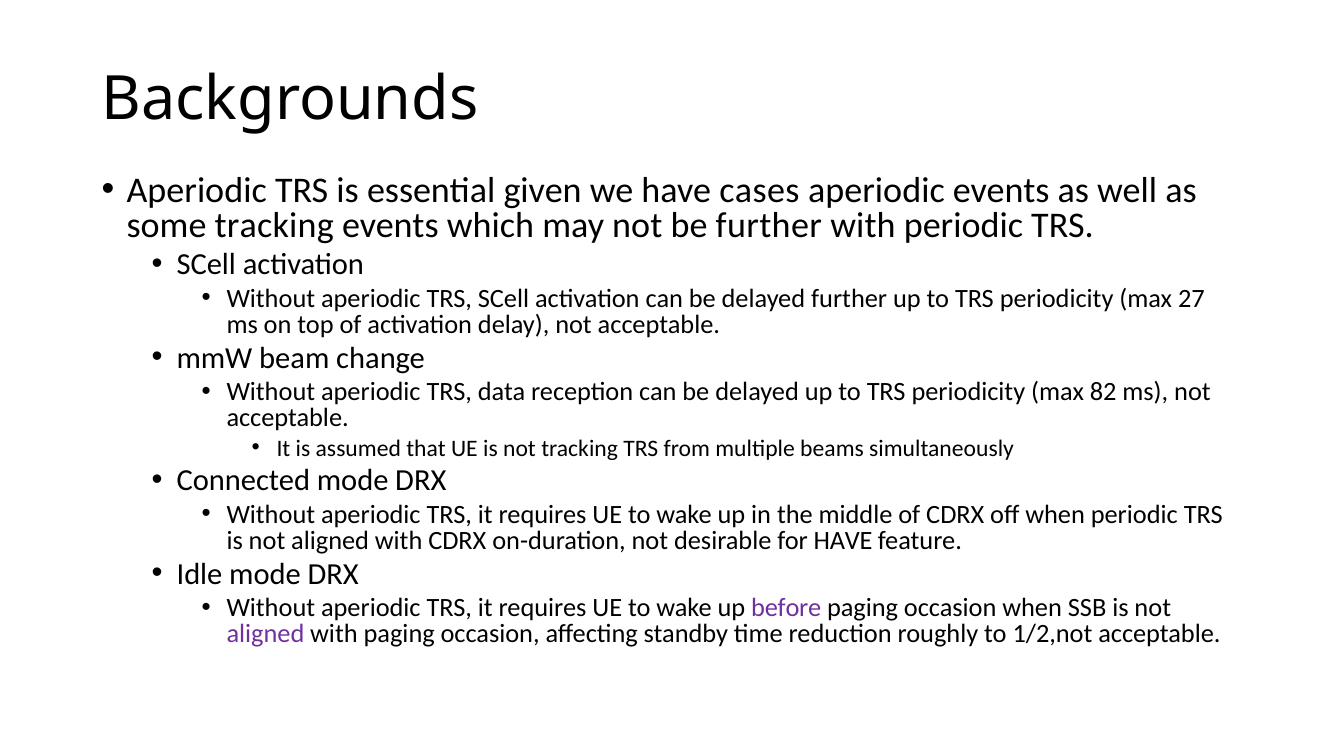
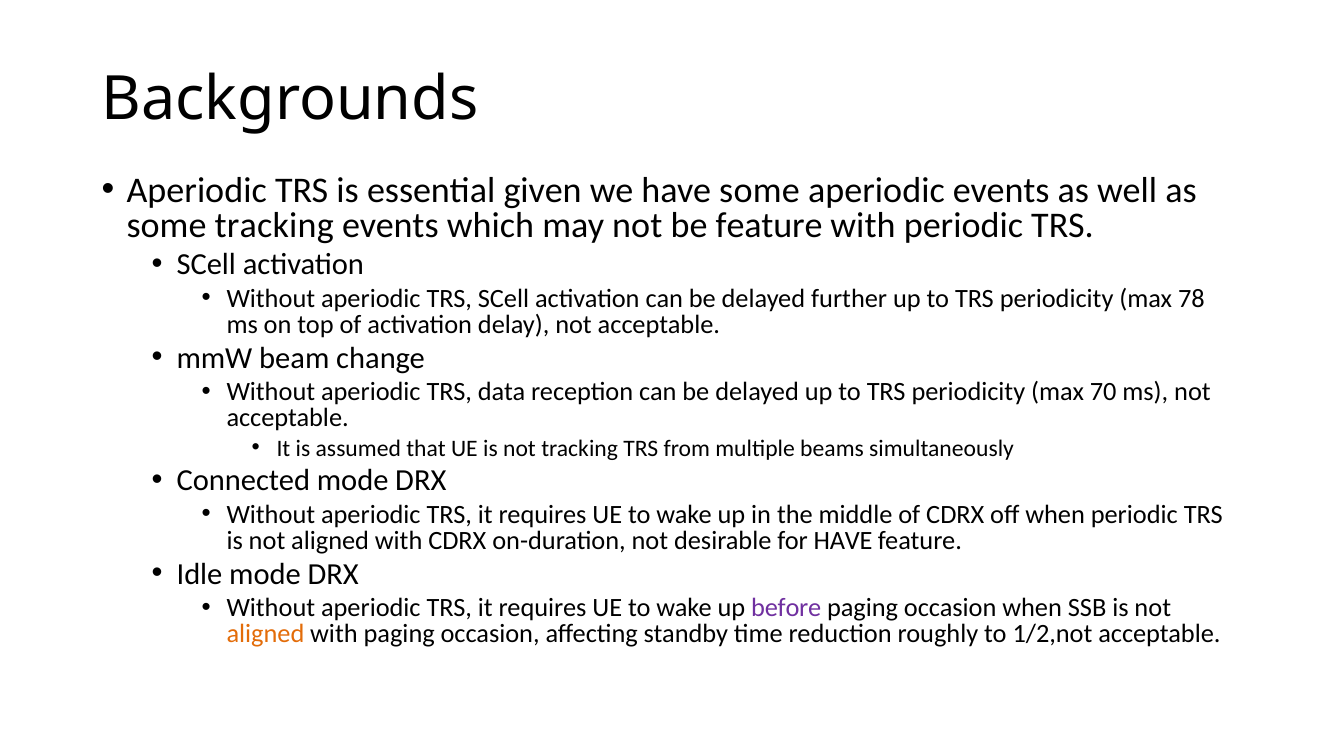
have cases: cases -> some (760, 191)
be further: further -> feature (769, 226)
27: 27 -> 78 (1191, 299)
82: 82 -> 70 (1103, 392)
aligned colour: purple -> orange (265, 634)
